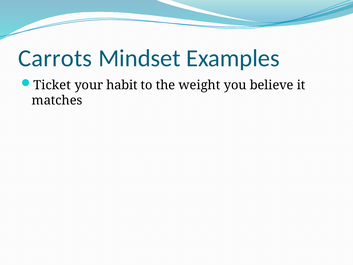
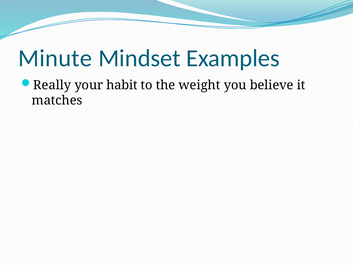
Carrots: Carrots -> Minute (55, 58)
Ticket: Ticket -> Really (52, 85)
